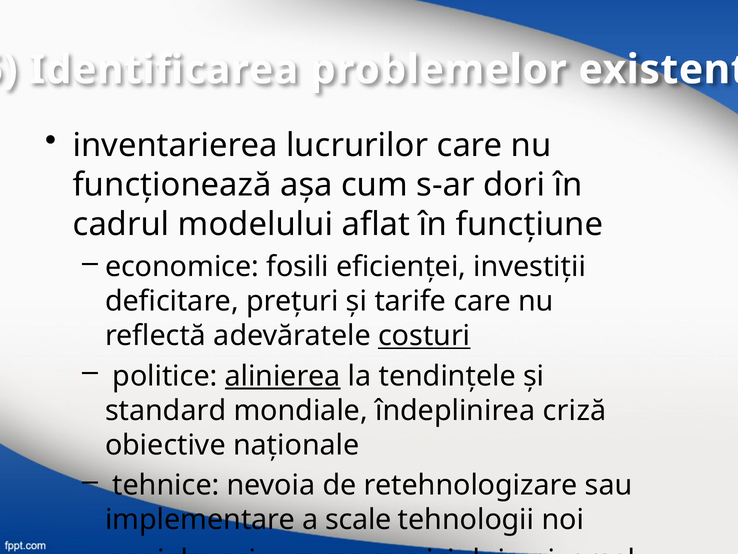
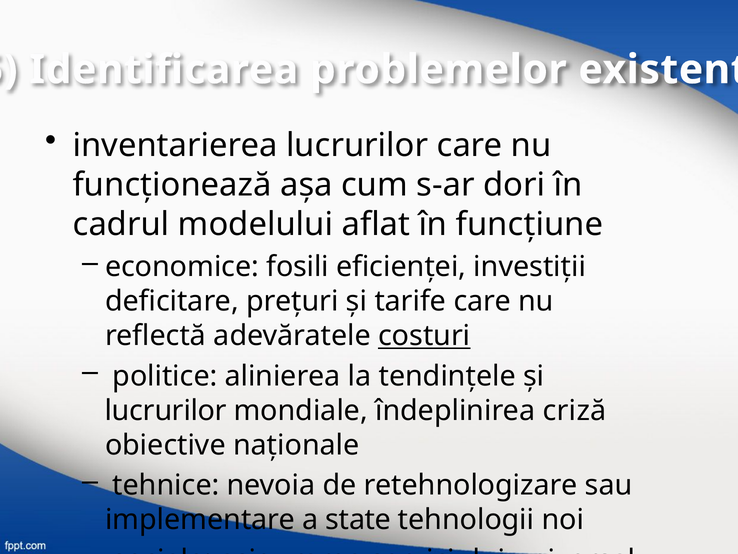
alinierea underline: present -> none (283, 376)
standard: standard -> lucrurilor (166, 410)
scale: scale -> state (358, 519)
